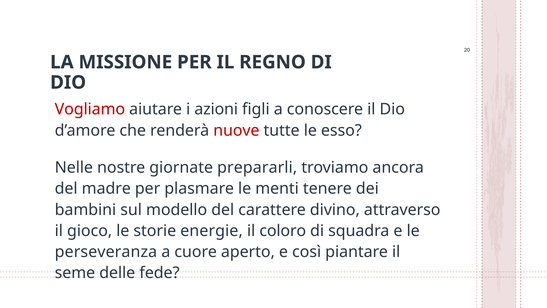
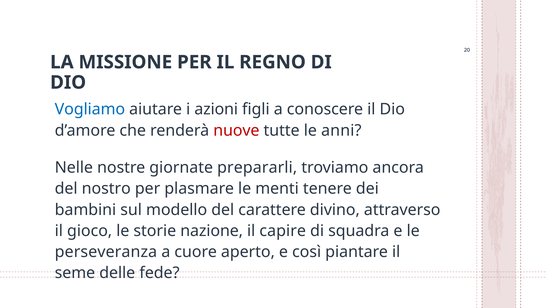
Vogliamo colour: red -> blue (90, 109)
esso: esso -> anni (341, 130)
madre: madre -> nostro (106, 189)
energie: energie -> nazione (212, 231)
coloro: coloro -> capire (283, 231)
